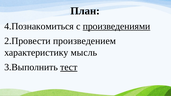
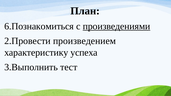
4.Познакомиться: 4.Познакомиться -> 6.Познакомиться (39, 26)
мысль: мысль -> успеха (84, 53)
тест underline: present -> none (69, 67)
